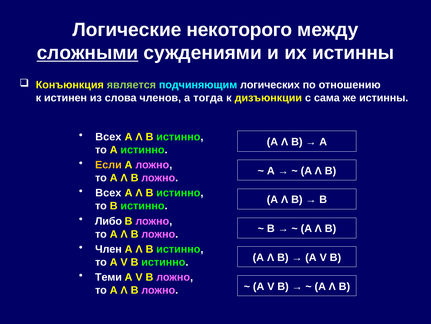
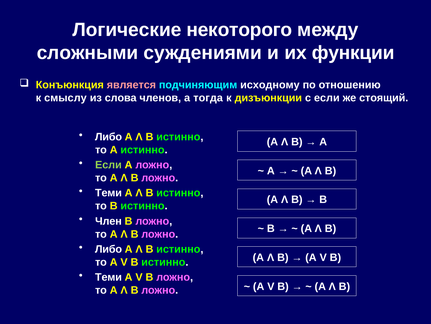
сложными underline: present -> none (87, 53)
их истинны: истинны -> функции (353, 53)
является colour: light green -> pink (131, 85)
логических: логических -> исходному (270, 85)
истинен: истинен -> смыслу (65, 98)
с сама: сама -> если (327, 98)
же истинны: истинны -> стоящий (384, 98)
Всех: Всех -> Либо (108, 137)
Если colour: yellow -> light green (108, 165)
Всех: Всех -> Теми (108, 193)
Либо: Либо -> Член (108, 221)
Член: Член -> Либо (108, 249)
